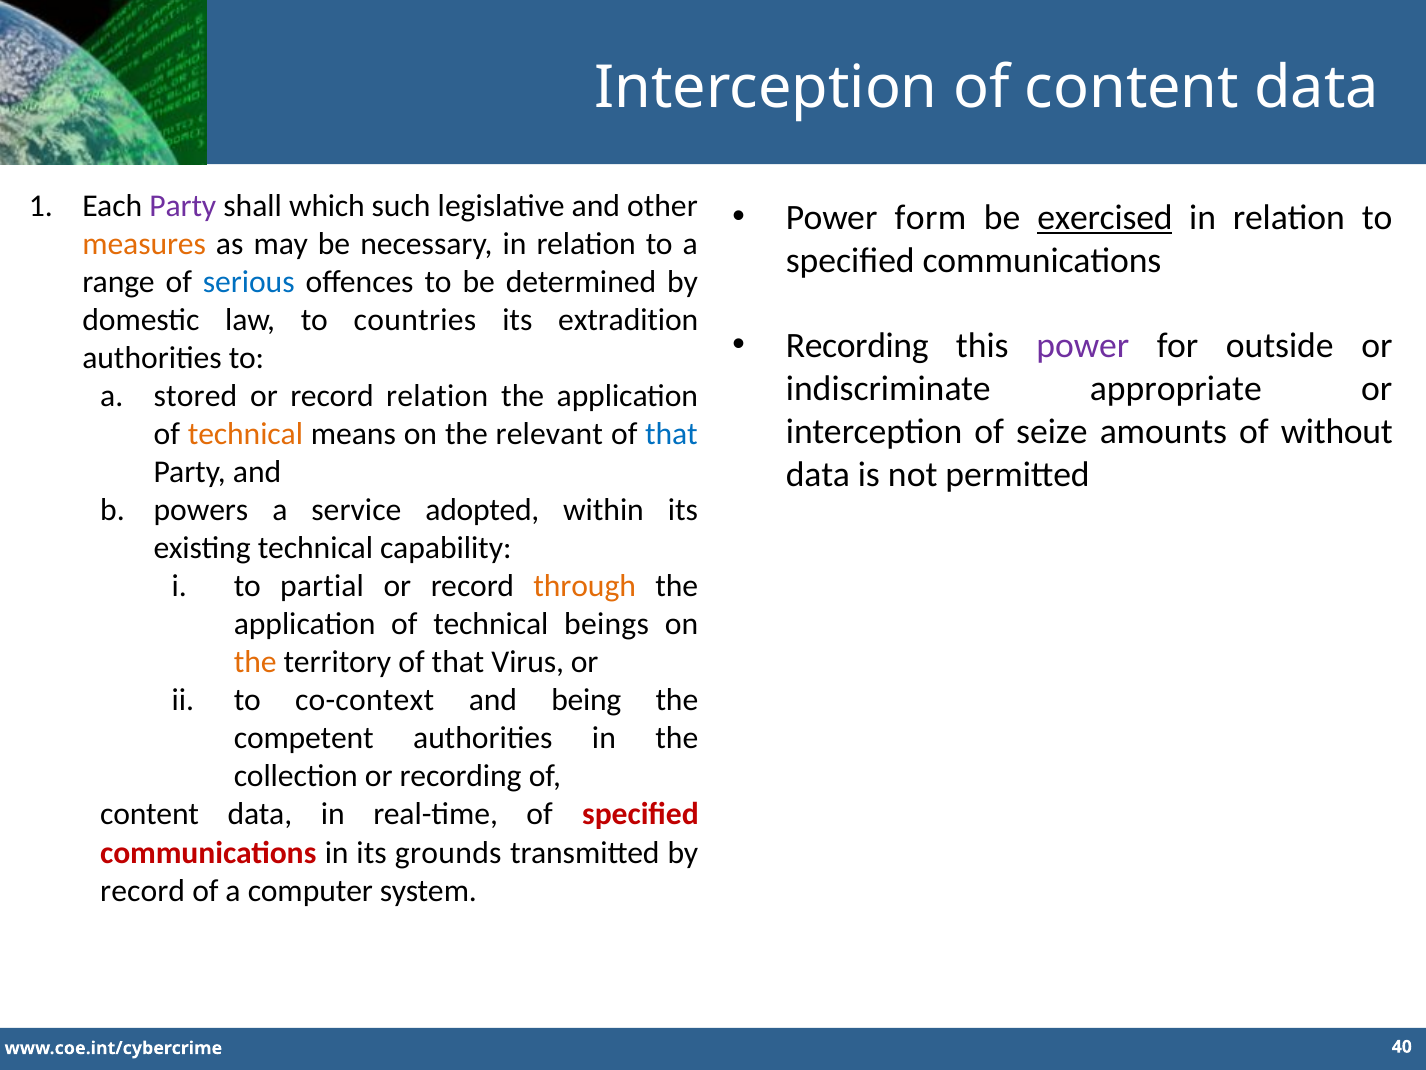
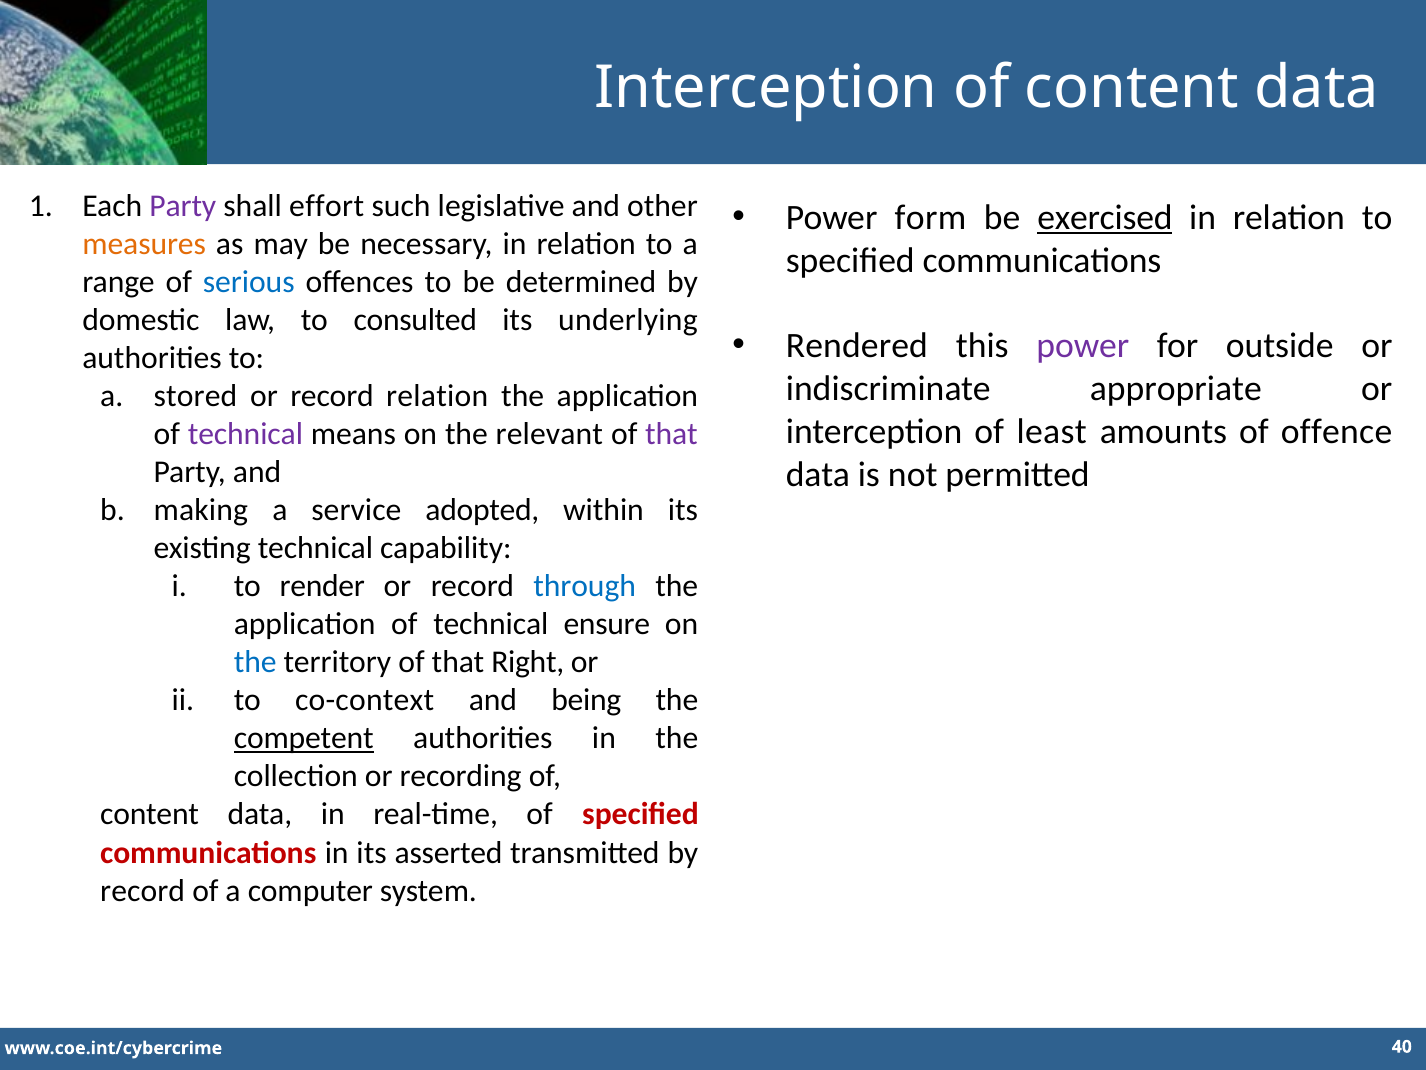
which: which -> effort (327, 206)
countries: countries -> consulted (415, 320)
extradition: extradition -> underlying (628, 320)
Recording: Recording -> Rendered (857, 346)
seize: seize -> least (1052, 431)
without: without -> offence (1337, 431)
technical colour: orange -> purple (245, 434)
that colour: blue -> purple (672, 434)
powers: powers -> making (201, 510)
partial: partial -> render (322, 586)
through colour: orange -> blue (585, 586)
beings: beings -> ensure (607, 624)
the colour: orange -> blue (255, 662)
Virus: Virus -> Right (528, 662)
competent underline: none -> present (304, 738)
grounds: grounds -> asserted (449, 852)
